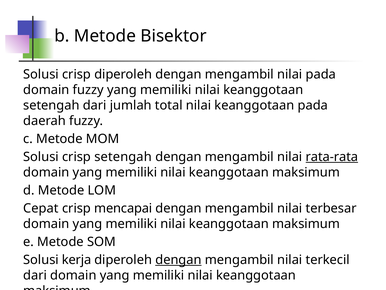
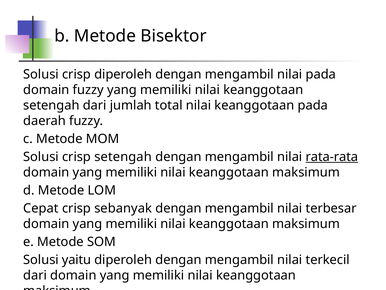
mencapai: mencapai -> sebanyak (123, 208)
kerja: kerja -> yaitu (77, 259)
dengan underline: present -> none (178, 259)
